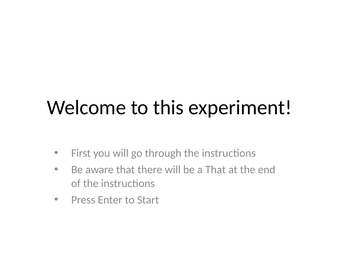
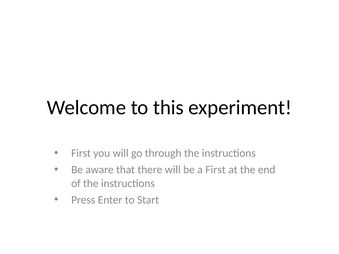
a That: That -> First (215, 170)
